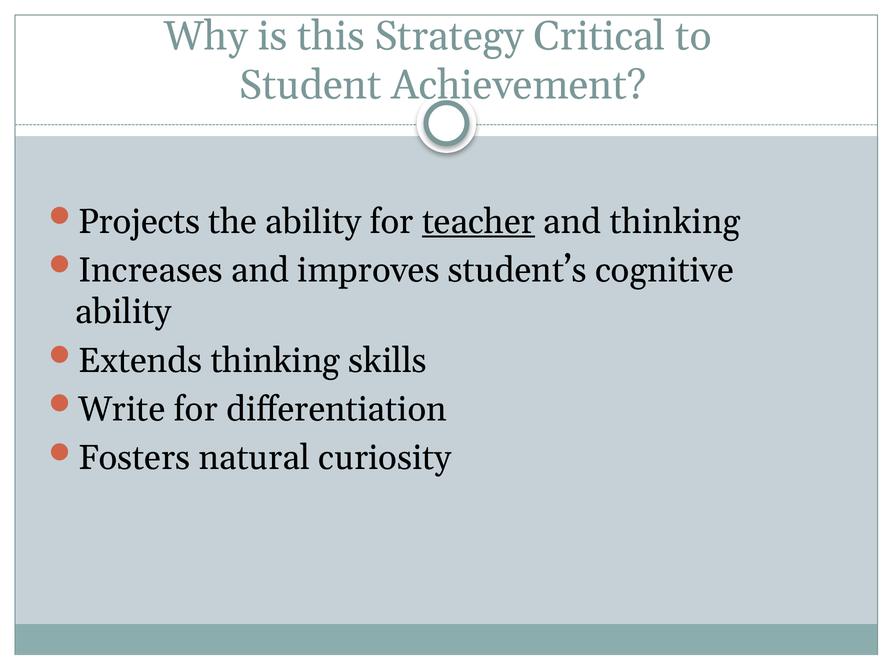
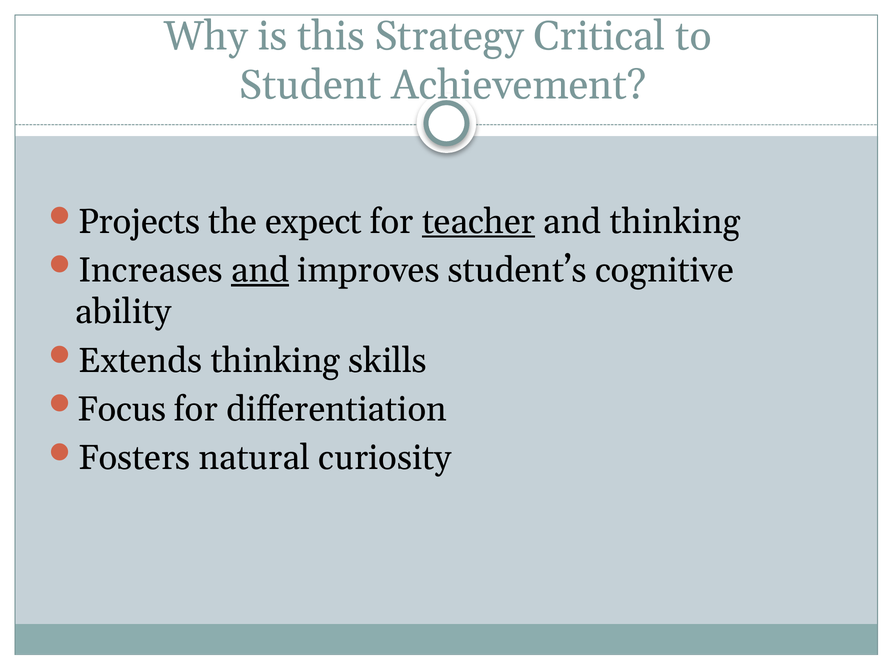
the ability: ability -> expect (313, 222)
and underline: none -> present (260, 270)
Write: Write -> Focus (122, 409)
